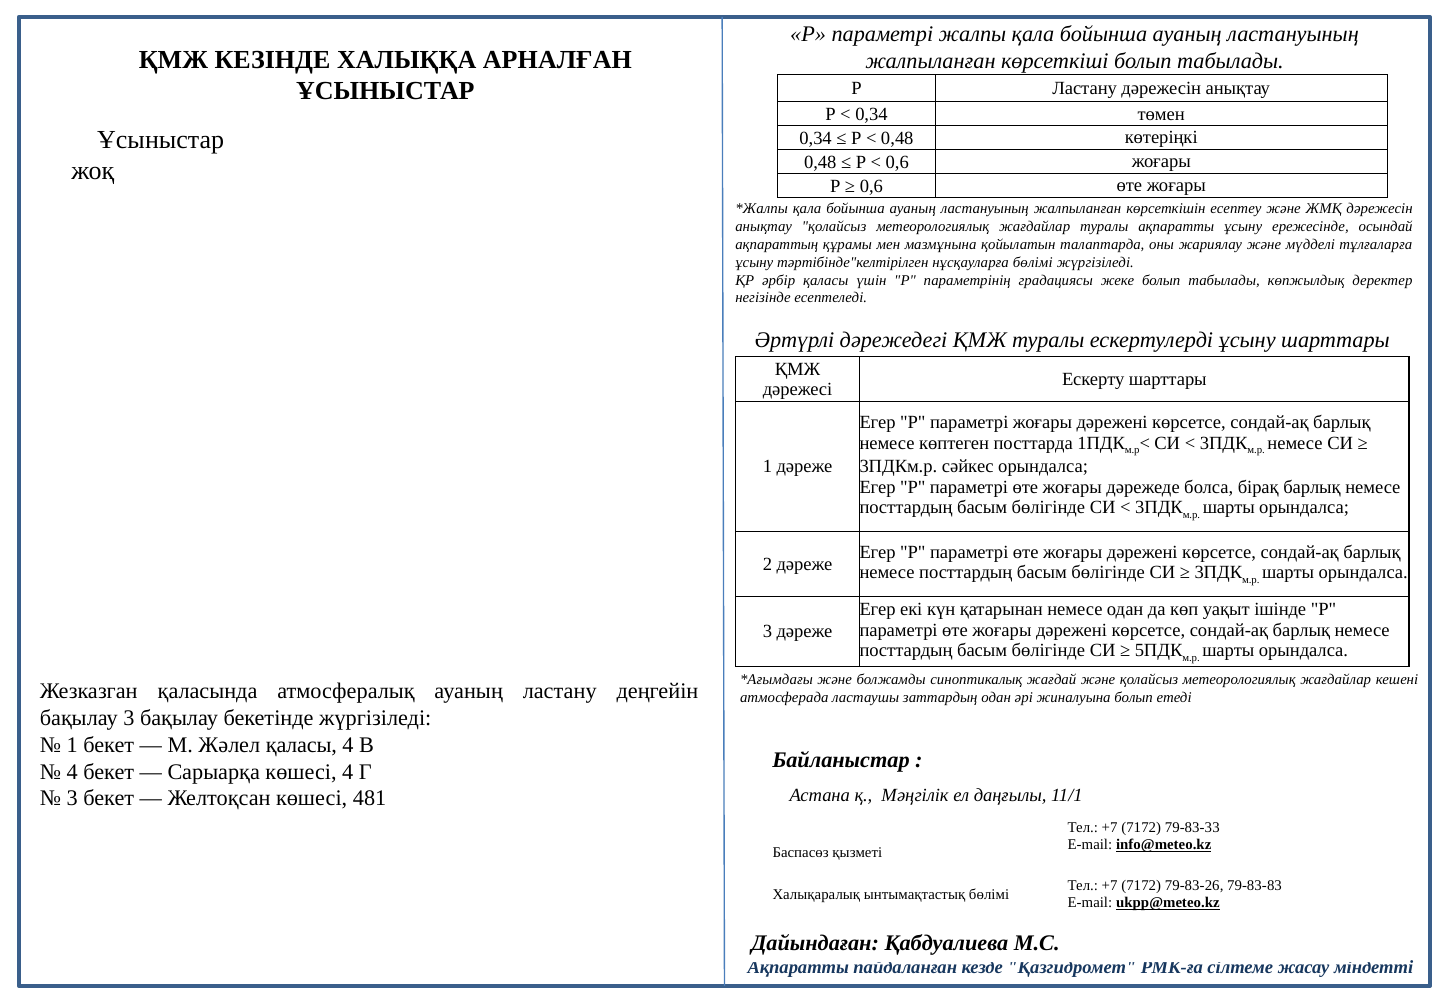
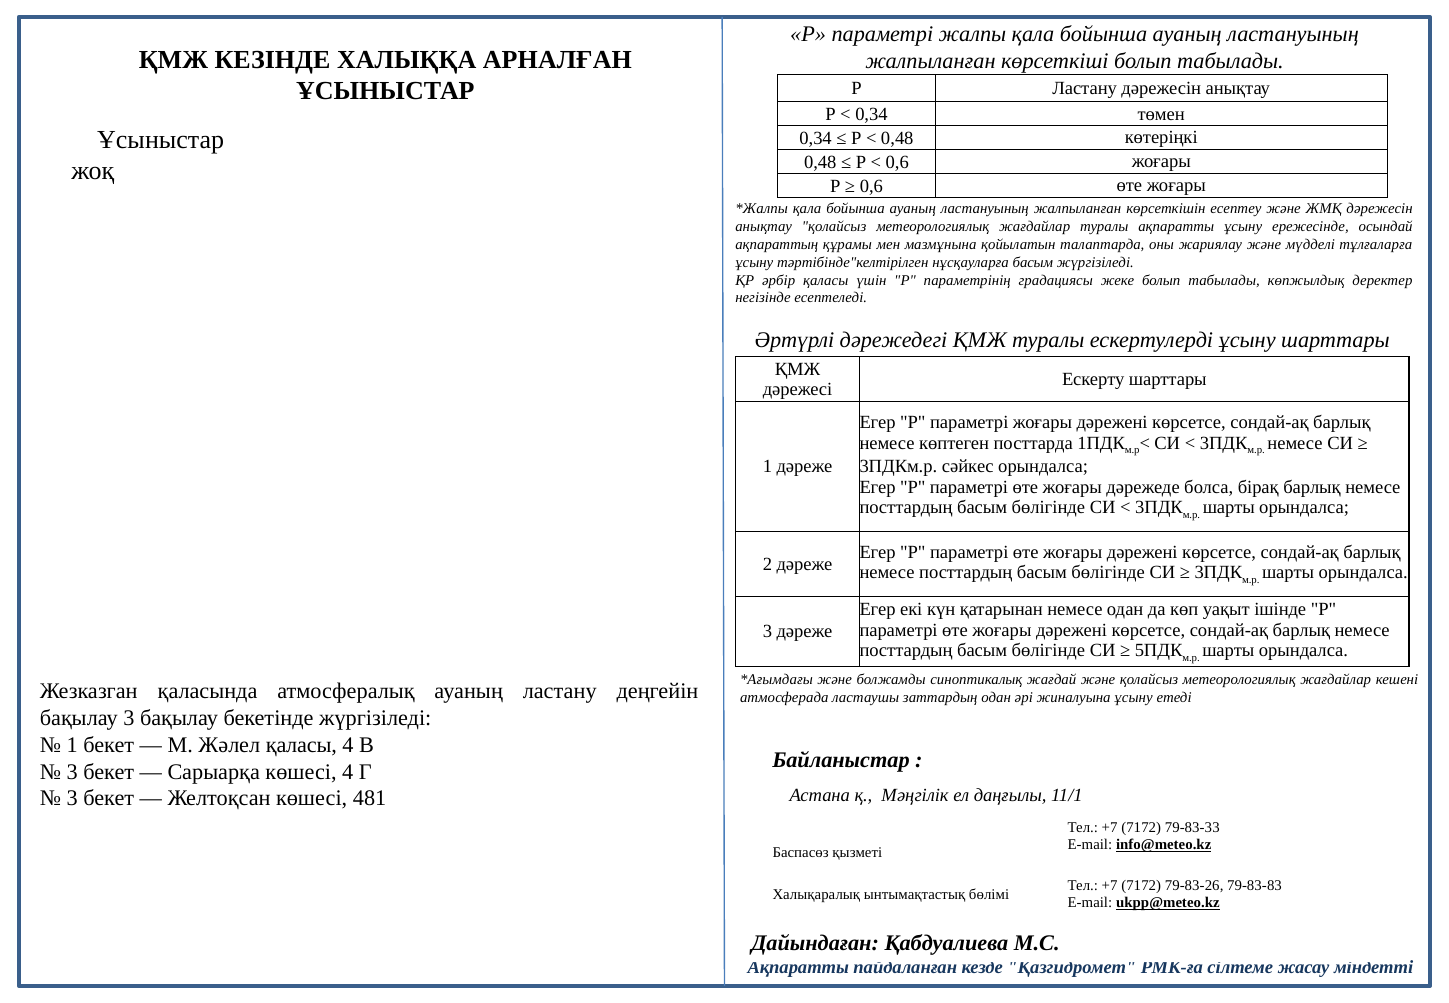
нұсқауларға бөлімі: бөлімі -> басым (1033, 262)
жиналуына болып: болып -> ұсыну (1134, 697)
4: 4 -> 3 (72, 772)
